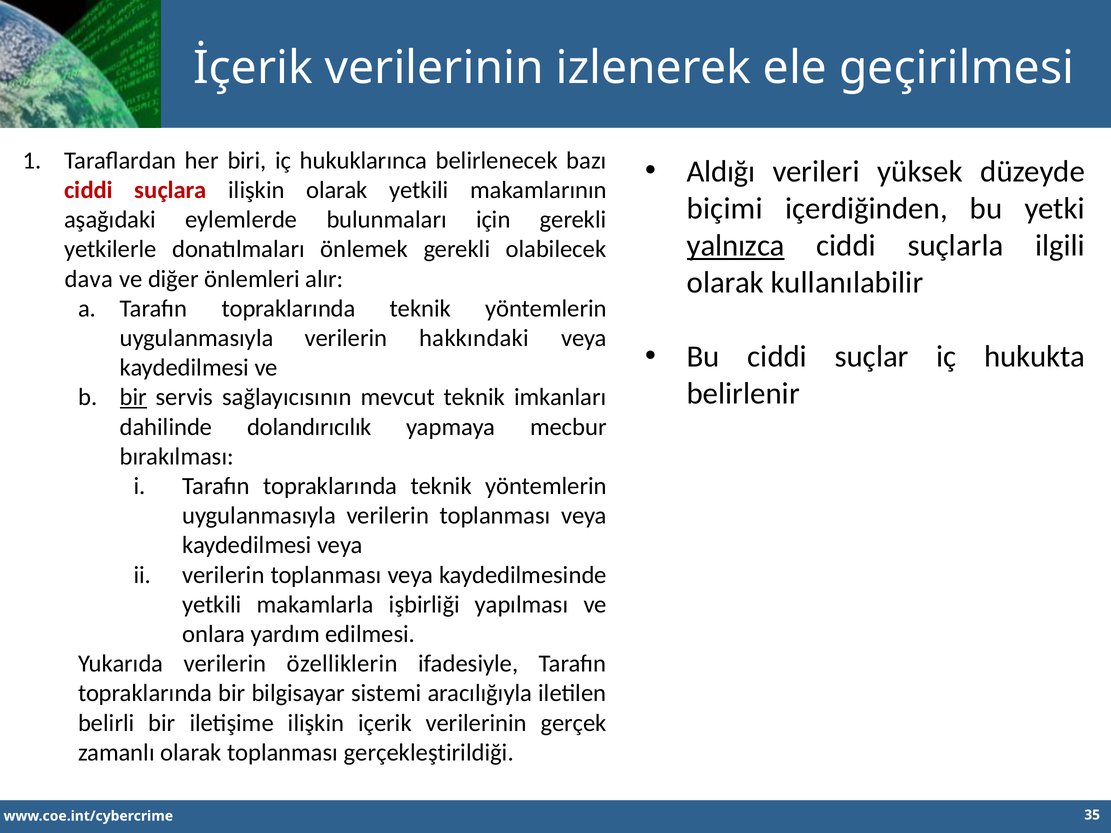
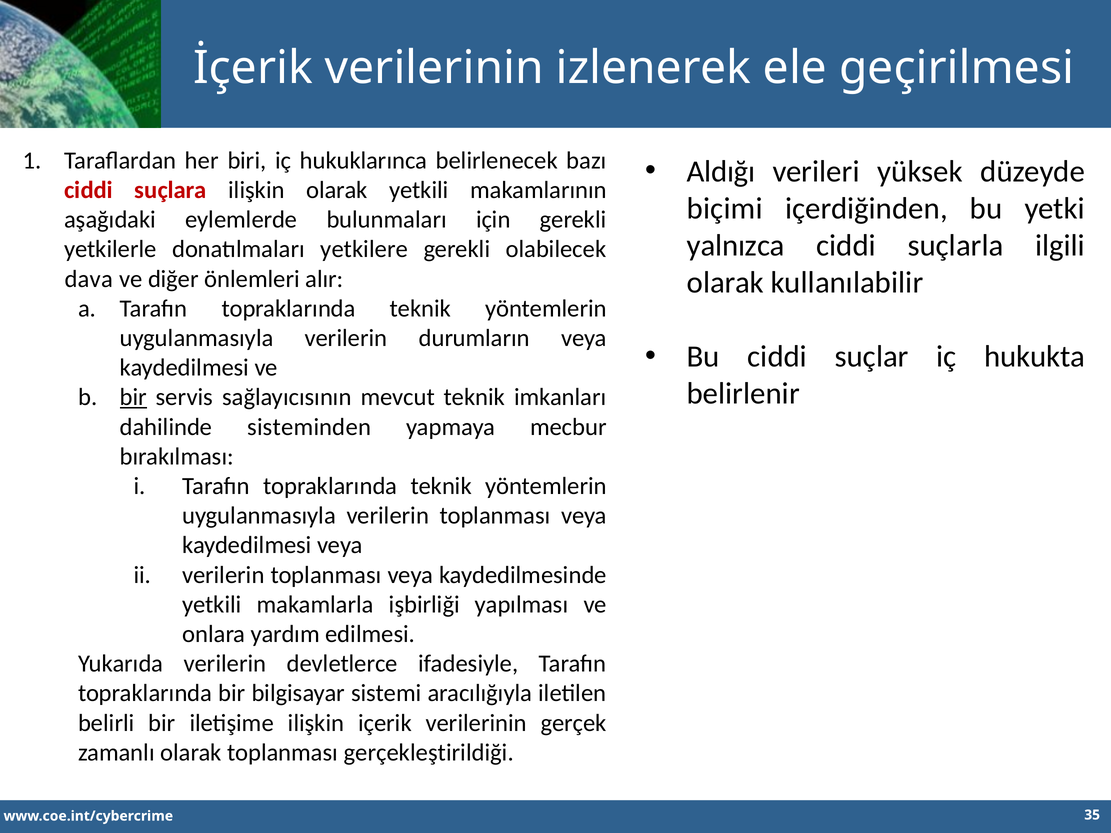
yalnızca underline: present -> none (736, 246)
önlemek: önlemek -> yetkilere (364, 249)
hakkındaki: hakkındaki -> durumların (474, 338)
dolandırıcılık: dolandırıcılık -> sisteminden (309, 427)
özelliklerin: özelliklerin -> devletlerce (342, 664)
